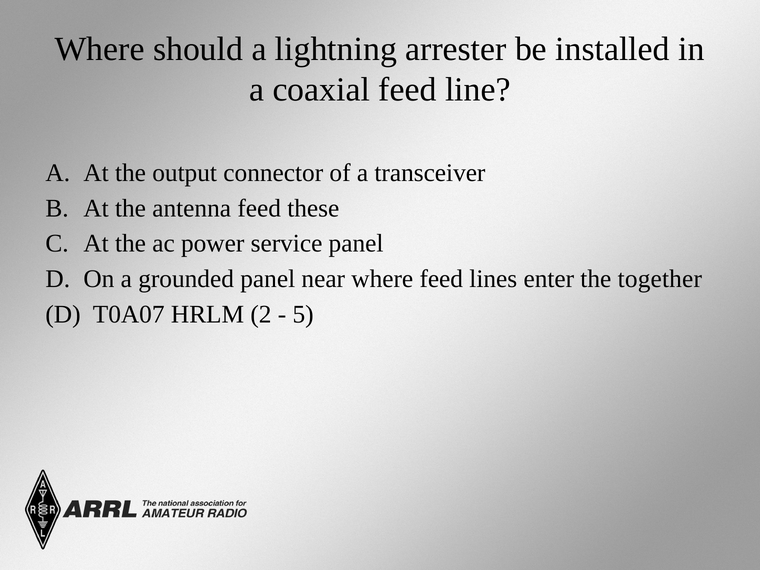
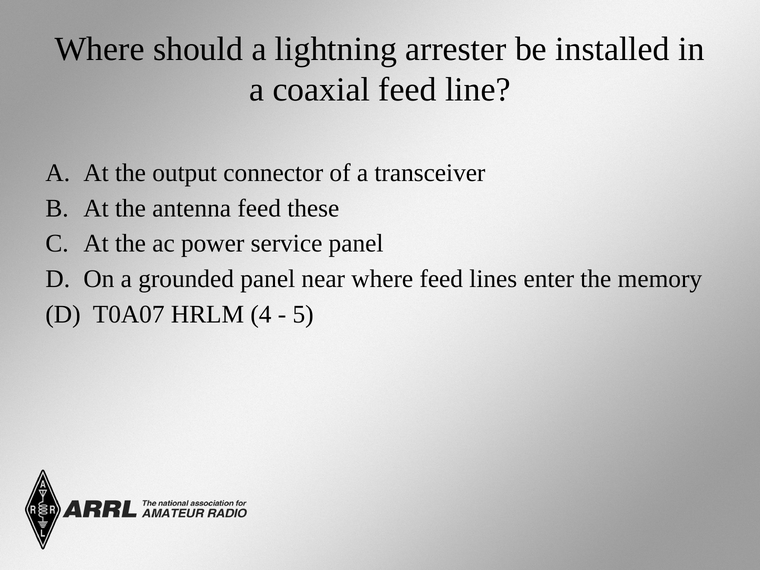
together: together -> memory (660, 279)
2: 2 -> 4 (261, 315)
